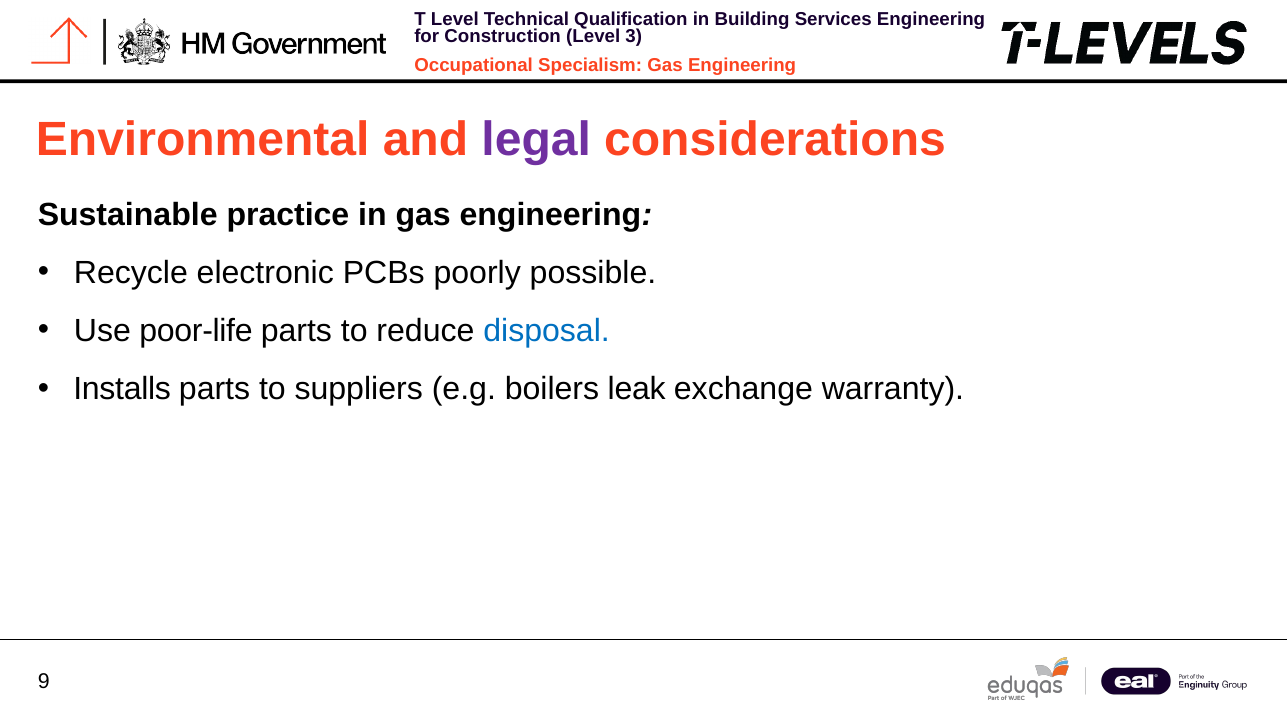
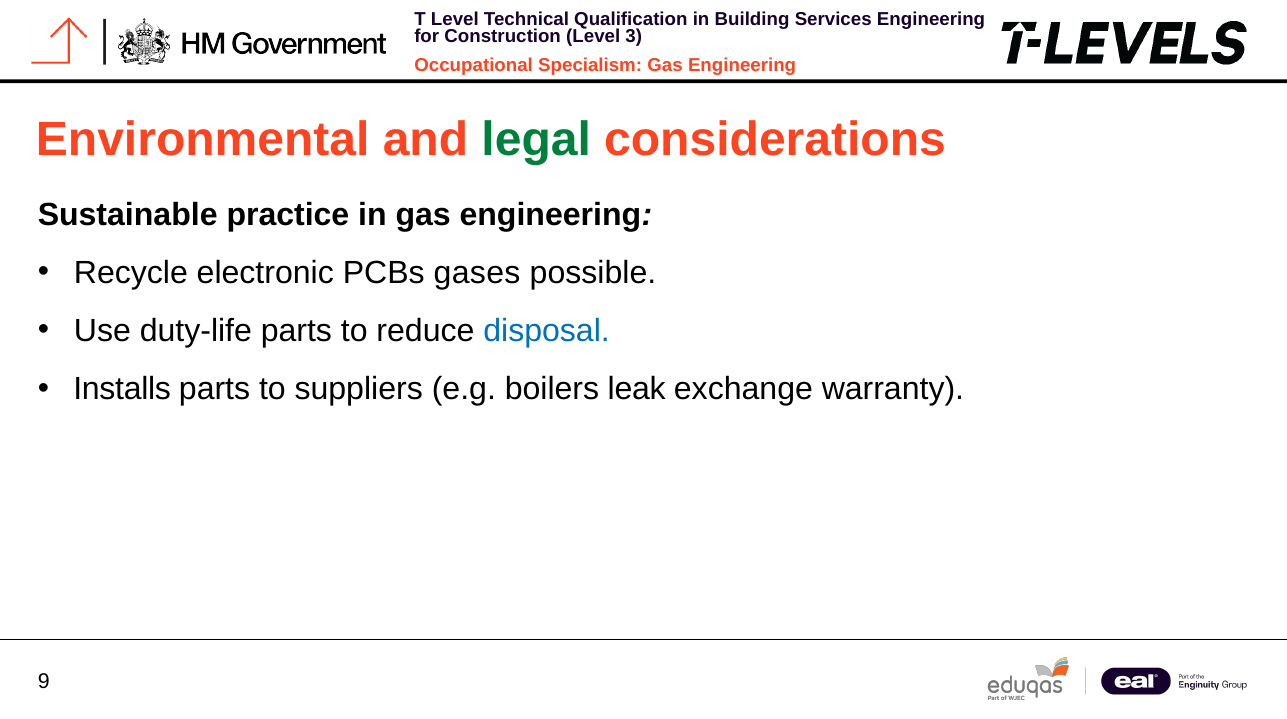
legal colour: purple -> green (536, 140)
poorly: poorly -> gases (477, 273)
poor-life: poor-life -> duty-life (196, 331)
